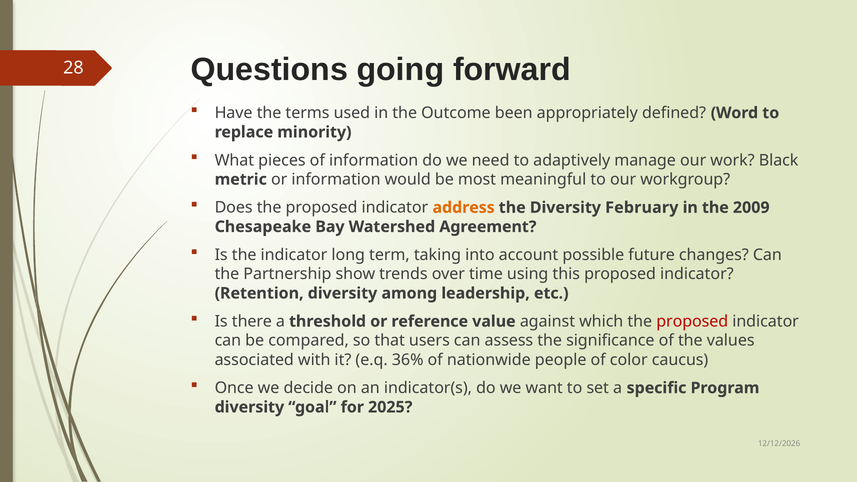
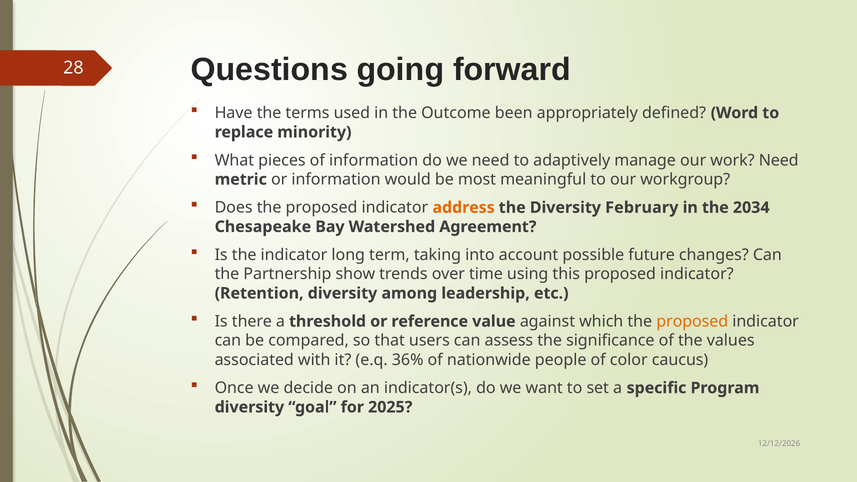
work Black: Black -> Need (779, 160)
2009: 2009 -> 2034 (751, 208)
proposed colour: red -> orange (692, 321)
